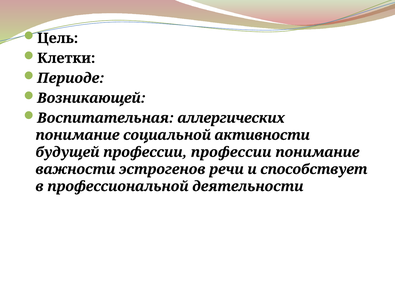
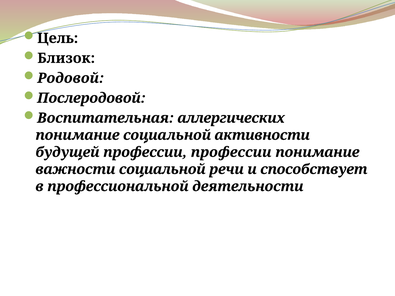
Клетки: Клетки -> Близок (66, 58)
Периоде: Периоде -> Родовой (71, 78)
Возникающей: Возникающей -> Послеродовой (91, 98)
важности эстрогенов: эстрогенов -> социальной (162, 169)
